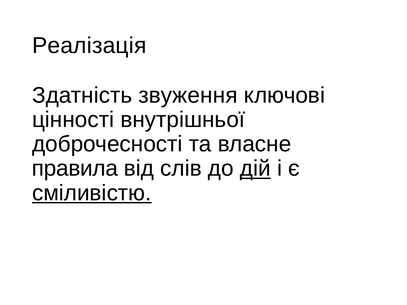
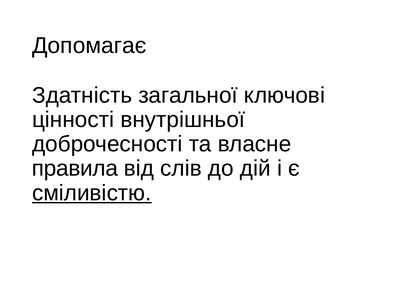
Реалізація: Реалізація -> Допомагає (89, 46)
звуження: звуження -> загальної (188, 95)
дій underline: present -> none (255, 169)
